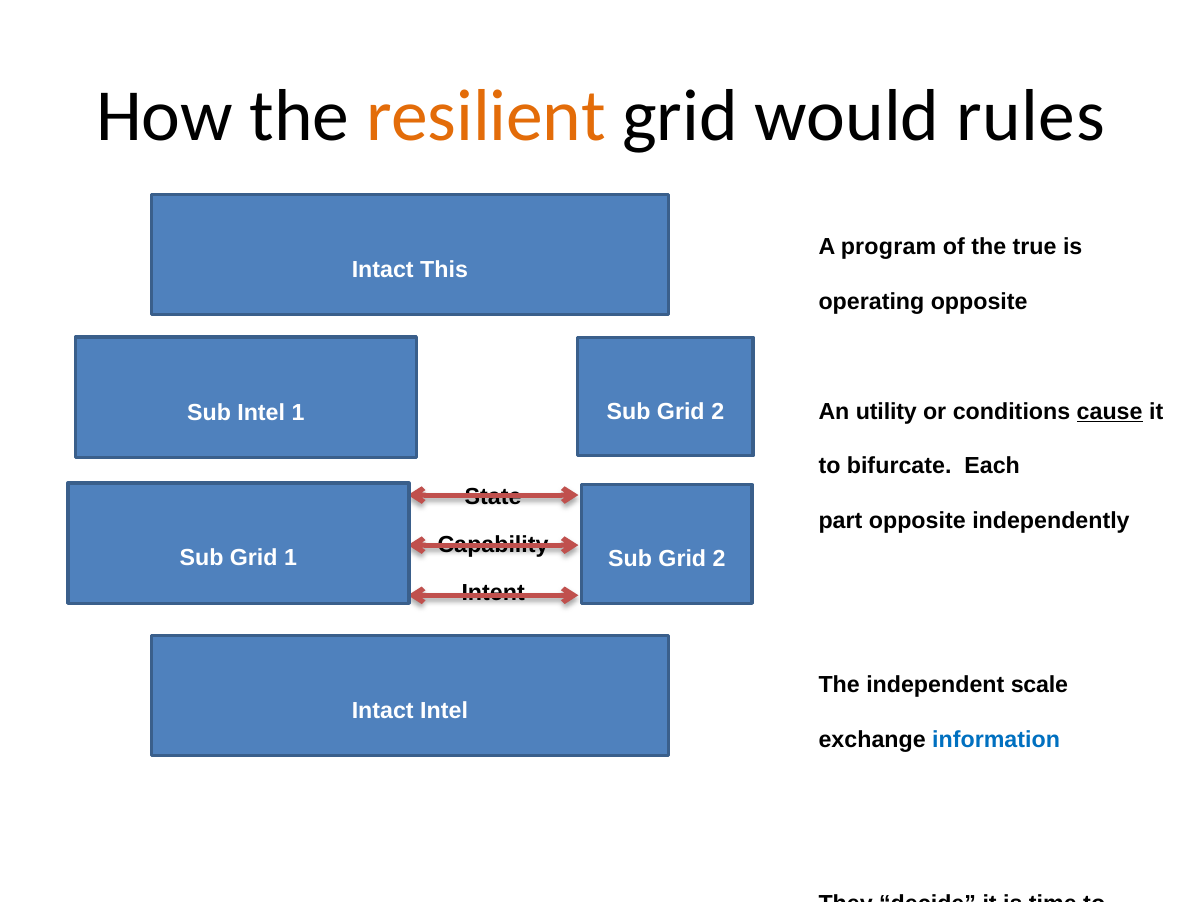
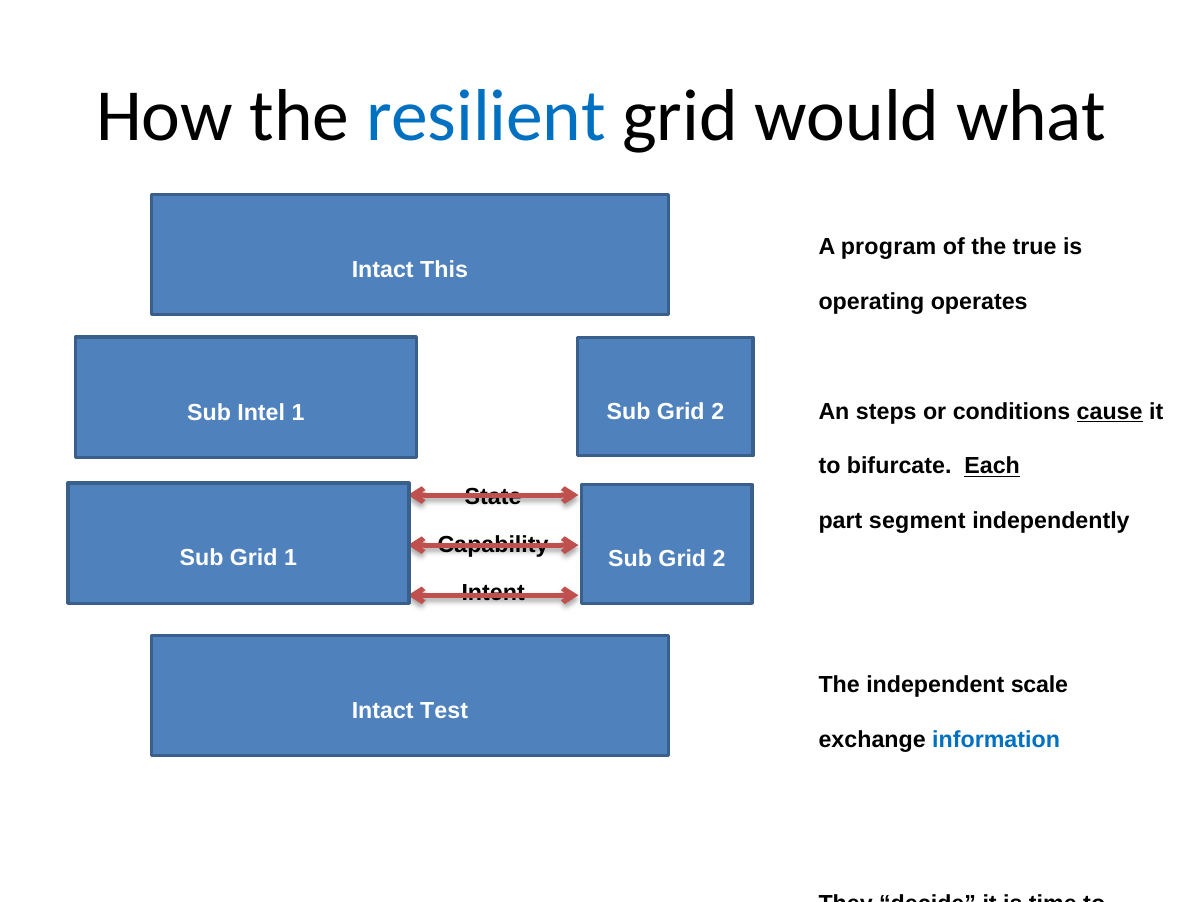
resilient colour: orange -> blue (486, 116)
rules: rules -> what (1031, 116)
operating opposite: opposite -> operates (979, 302)
utility: utility -> steps (886, 412)
Each underline: none -> present (992, 466)
part opposite: opposite -> segment (917, 521)
Intact Intel: Intel -> Test (444, 711)
